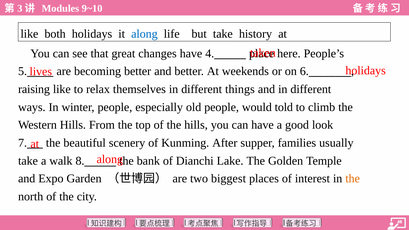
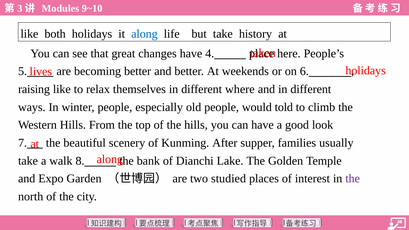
things: things -> where (240, 89)
biggest: biggest -> studied (229, 179)
the colour: orange -> purple (353, 179)
